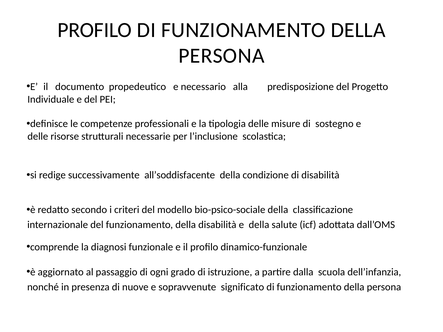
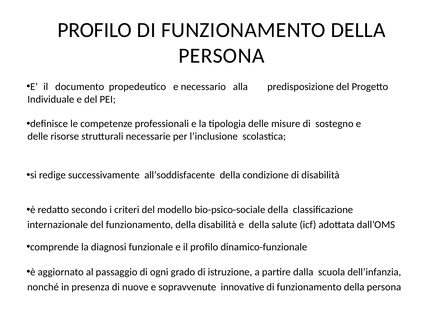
significato: significato -> innovative (243, 287)
